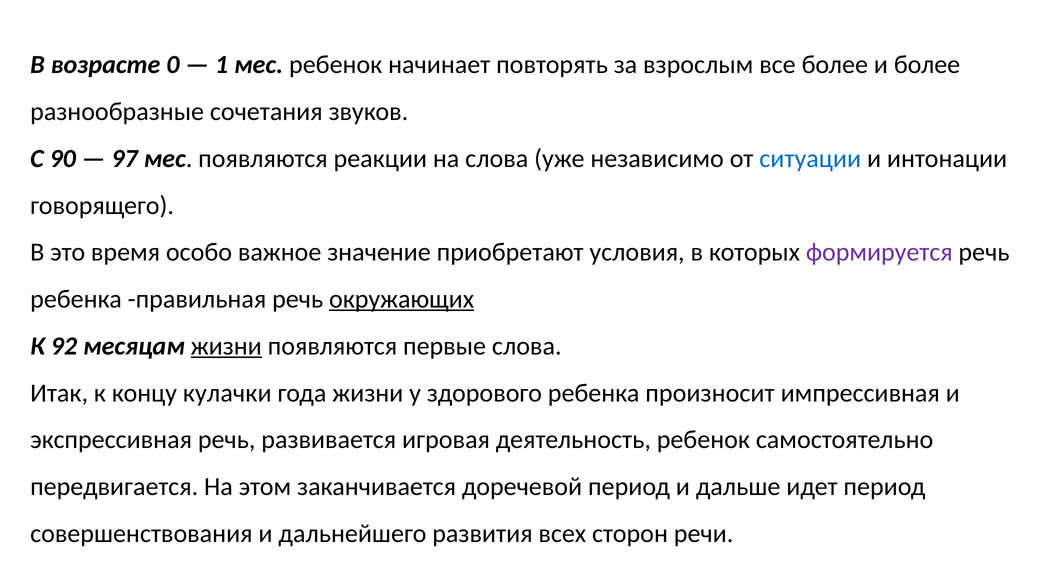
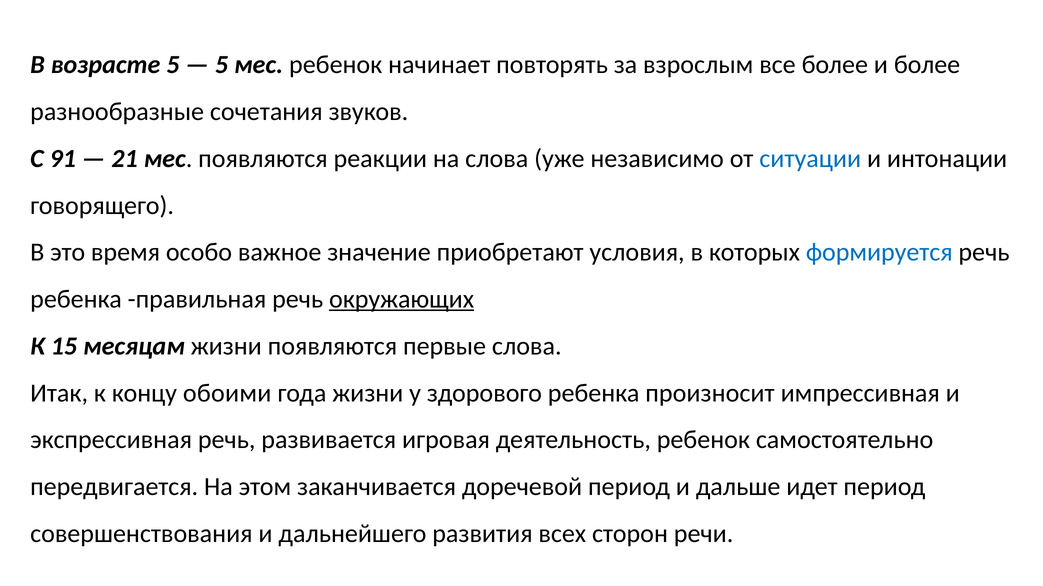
возрасте 0: 0 -> 5 (173, 65)
1: 1 -> 5 (222, 65)
90: 90 -> 91 (63, 159)
97: 97 -> 21 (125, 159)
формируется colour: purple -> blue (879, 253)
92: 92 -> 15 (64, 347)
жизни underline: present -> none (226, 347)
кулачки: кулачки -> обоими (227, 393)
